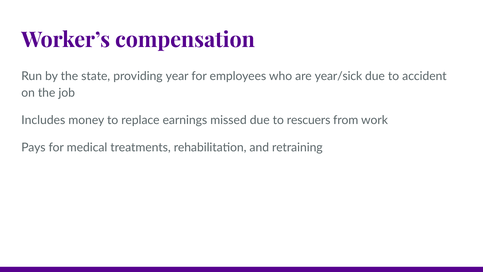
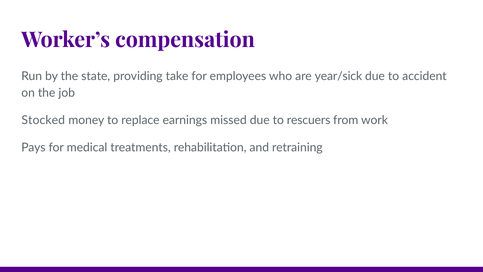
year: year -> take (177, 76)
Includes: Includes -> Stocked (43, 120)
